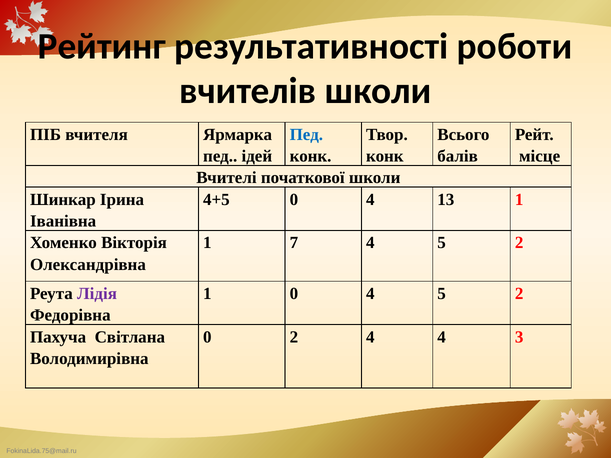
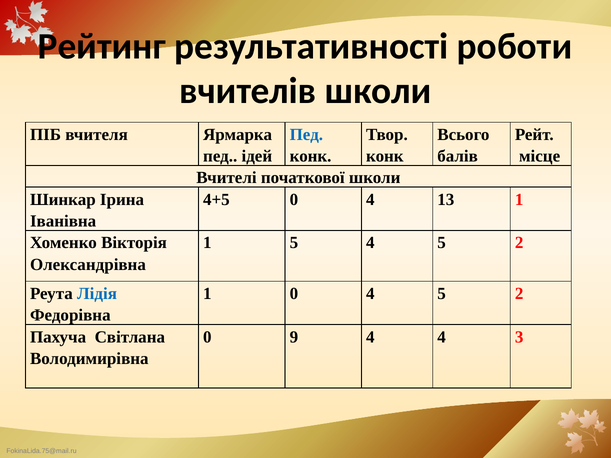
1 7: 7 -> 5 (294, 243)
Лідія colour: purple -> blue (97, 294)
0 2: 2 -> 9 (294, 337)
